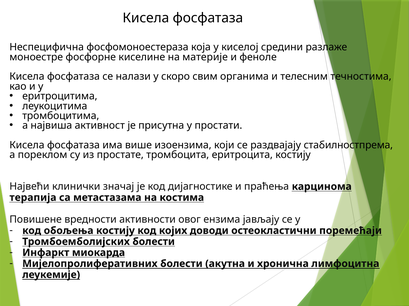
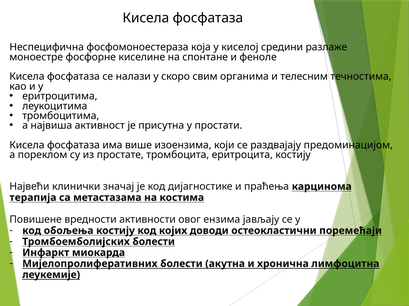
материје: материје -> спонтане (205, 57)
стабилностпрема: стабилностпрема -> предоминацијом (348, 146)
